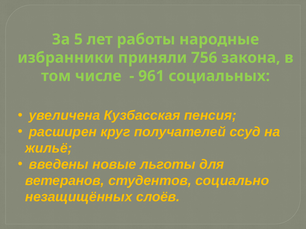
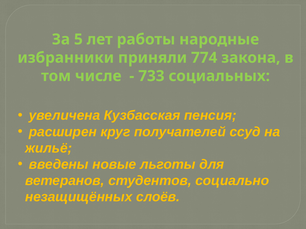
756: 756 -> 774 (204, 58)
961: 961 -> 733 (151, 76)
